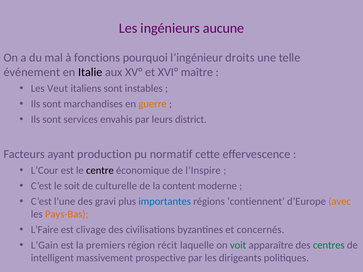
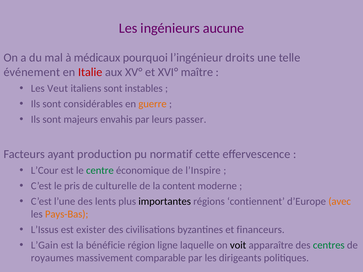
fonctions: fonctions -> médicaux (97, 58)
Italie colour: black -> red (90, 72)
marchandises: marchandises -> considérables (93, 104)
services: services -> majeurs (81, 120)
district: district -> passer (191, 120)
centre colour: black -> green (100, 171)
soit: soit -> pris (72, 186)
gravi: gravi -> lents (105, 202)
importantes colour: blue -> black (165, 202)
L’Faire: L’Faire -> L’Issus (45, 230)
clivage: clivage -> exister (91, 230)
concernés: concernés -> financeurs (261, 230)
premiers: premiers -> bénéficie (106, 245)
récit: récit -> ligne (168, 245)
voit colour: green -> black (238, 245)
intelligent: intelligent -> royaumes (52, 258)
prospective: prospective -> comparable (161, 258)
